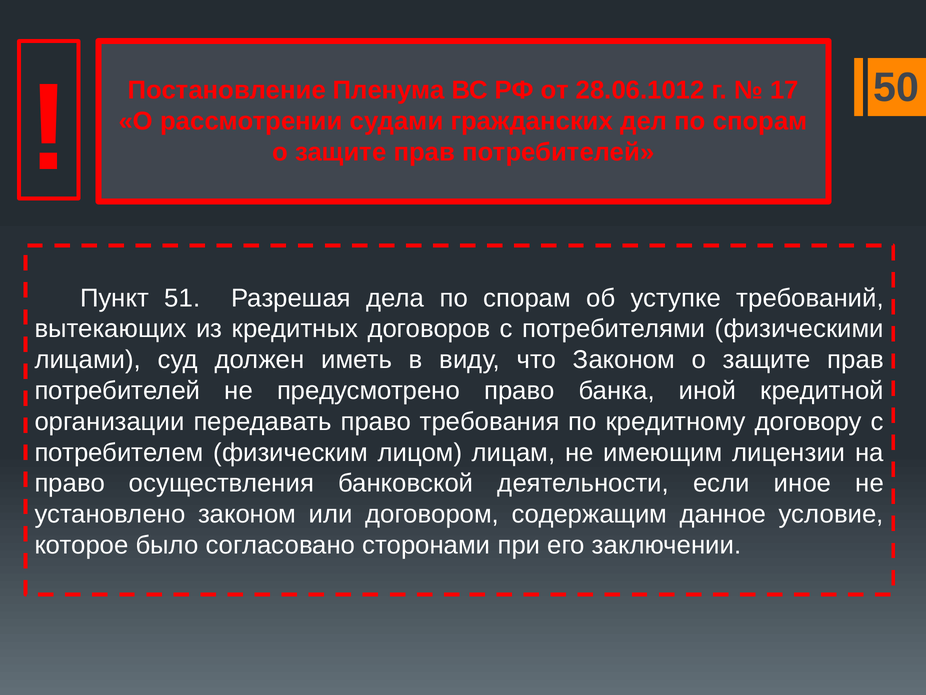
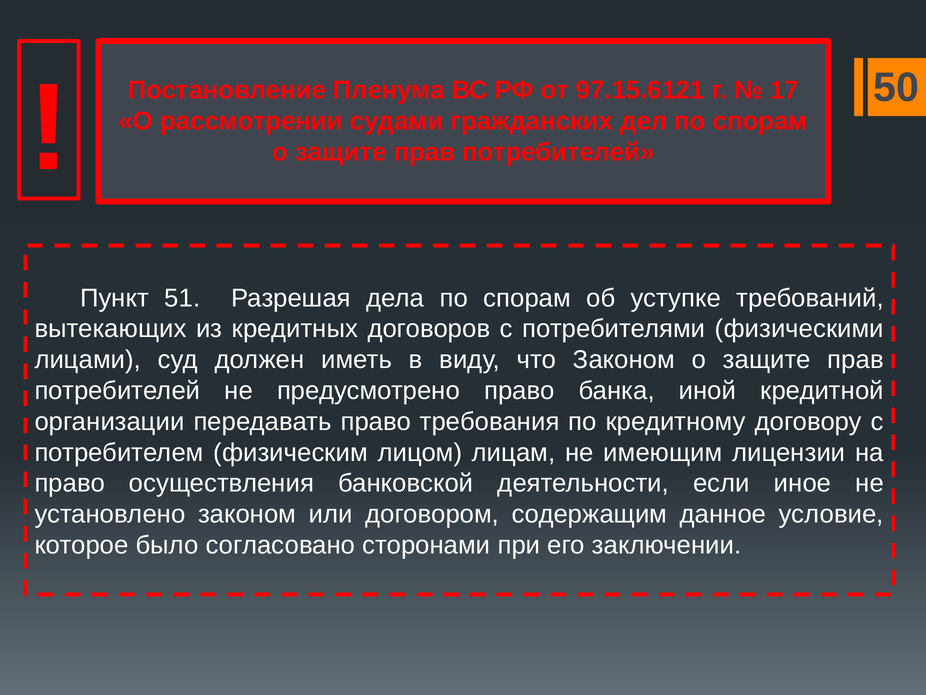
28.06.1012: 28.06.1012 -> 97.15.6121 (640, 90)
